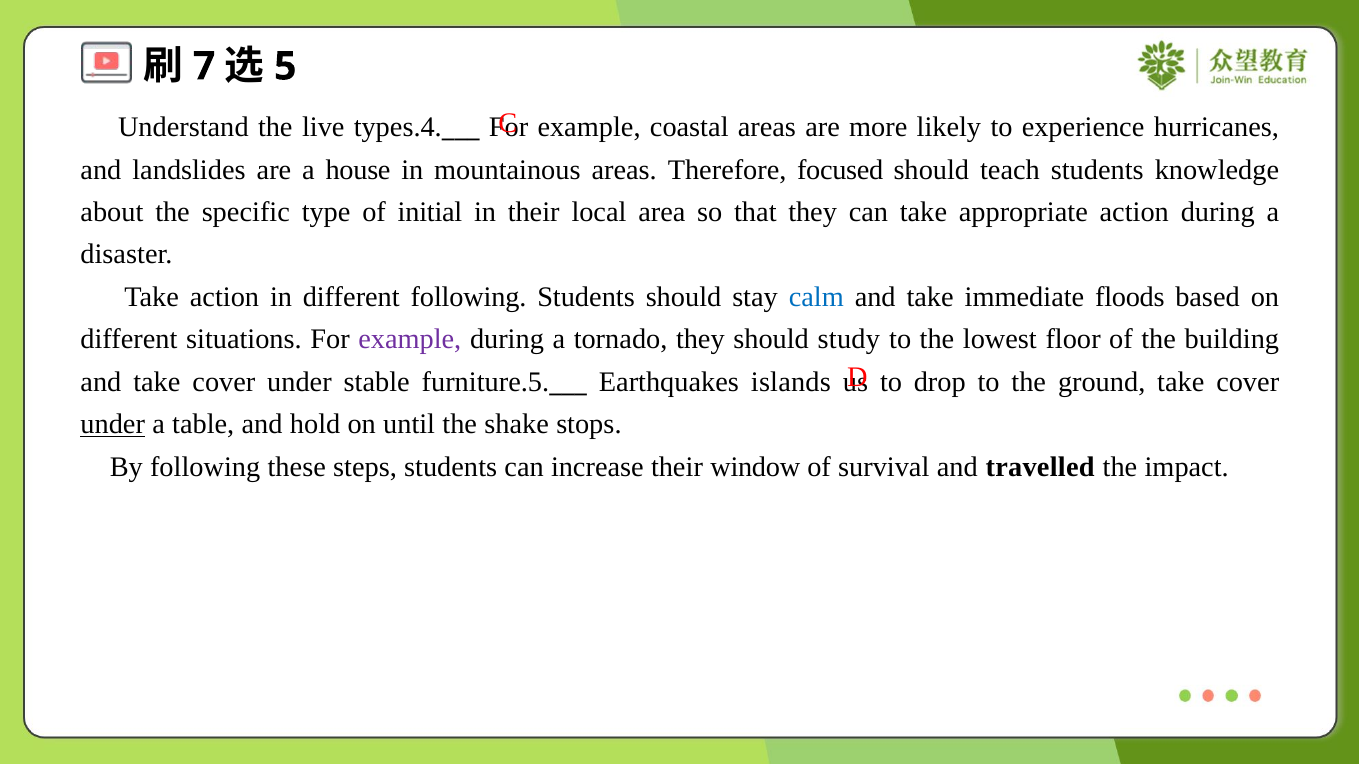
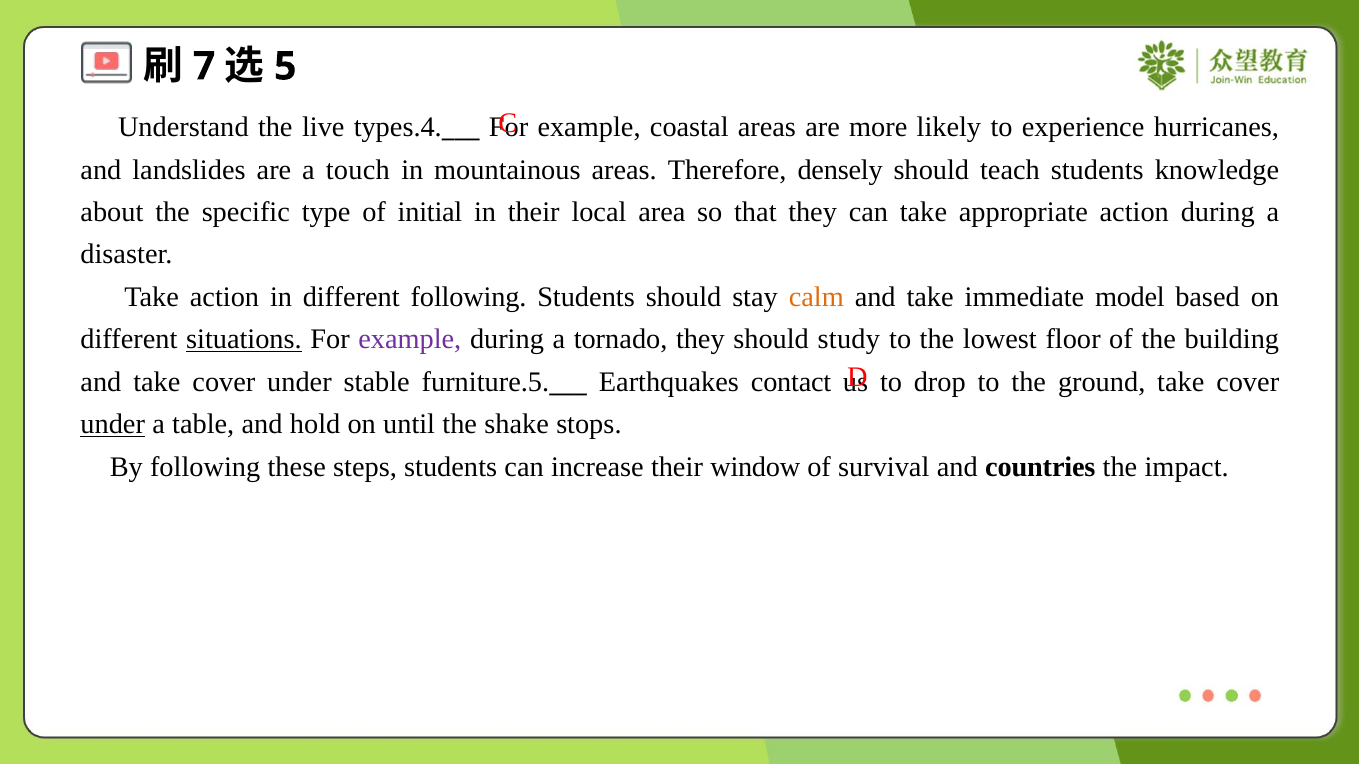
house: house -> touch (358, 170)
focused: focused -> densely (840, 170)
calm colour: blue -> orange (816, 297)
floods: floods -> model (1130, 297)
situations underline: none -> present (244, 340)
islands: islands -> contact (791, 382)
travelled: travelled -> countries (1040, 467)
